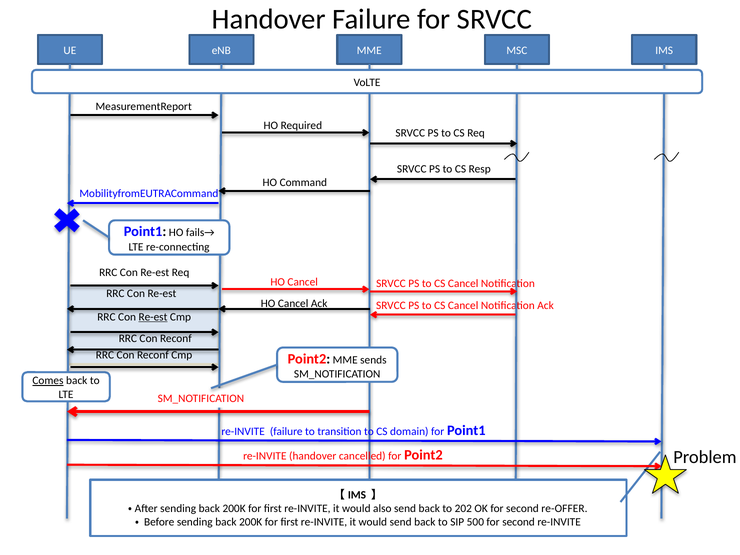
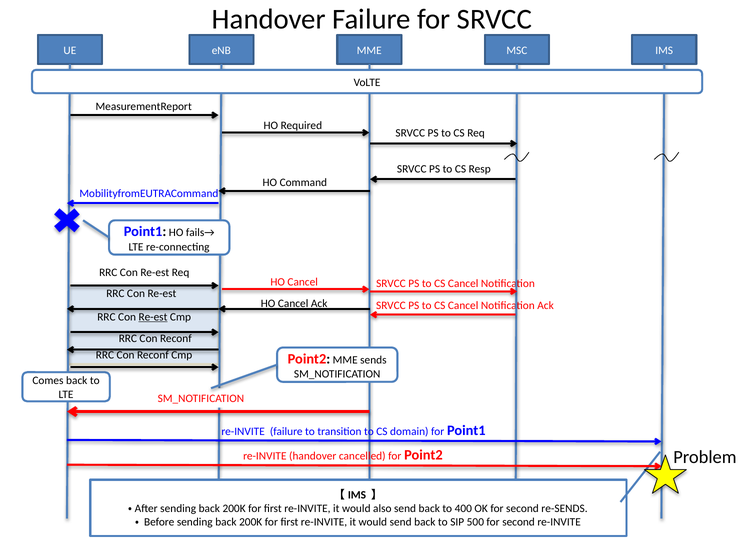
Comes underline: present -> none (48, 381)
202: 202 -> 400 (463, 509)
re-OFFER: re-OFFER -> re-SENDS (564, 509)
